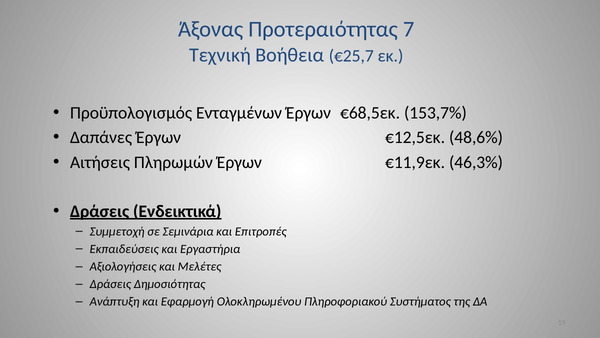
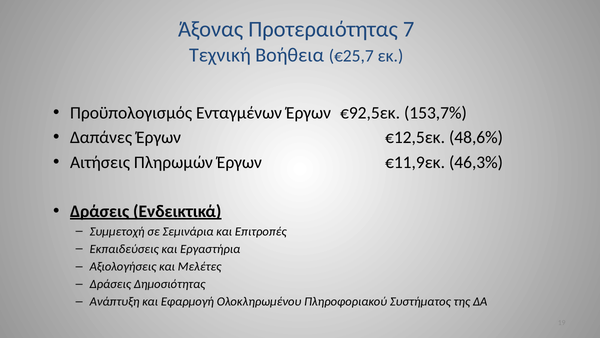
€68,5εκ: €68,5εκ -> €92,5εκ (370, 113)
